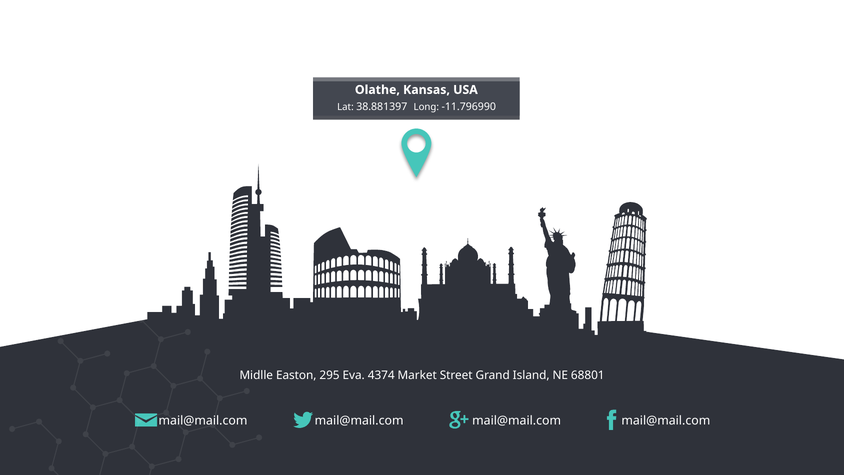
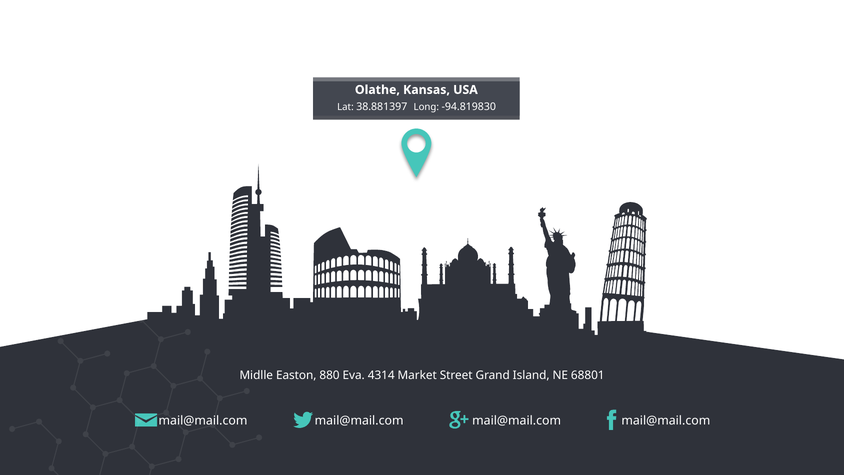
-11.796990: -11.796990 -> -94.819830 (469, 107)
295: 295 -> 880 (330, 375)
4374: 4374 -> 4314 (381, 375)
